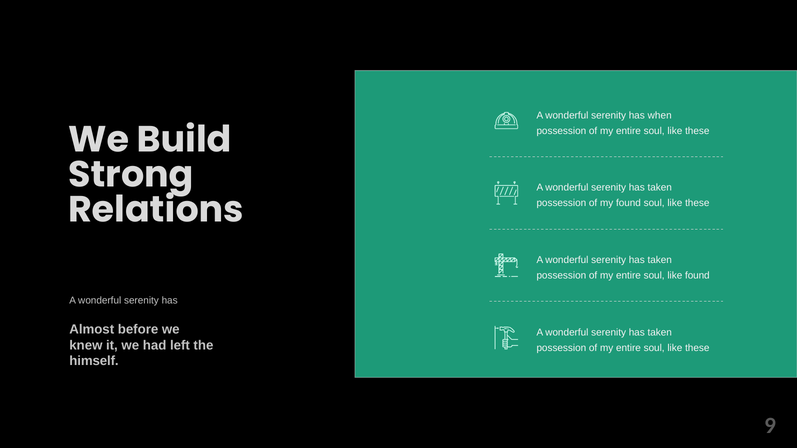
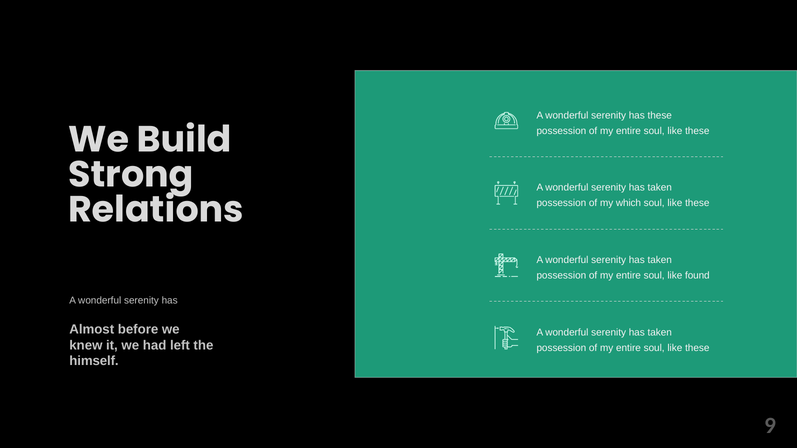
has when: when -> these (660, 115)
my found: found -> which (629, 203)
